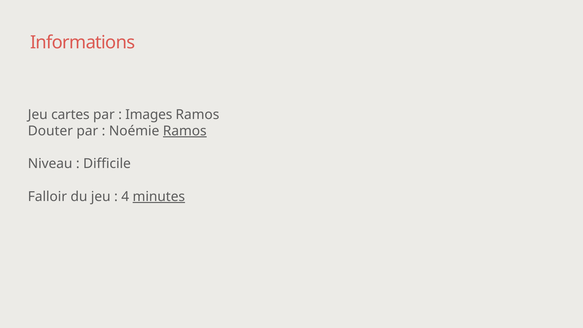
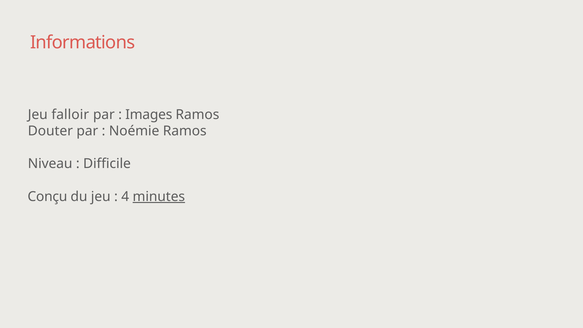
cartes: cartes -> falloir (70, 115)
Ramos underline: present -> none (185, 131)
Falloir: Falloir -> Conçu (47, 197)
